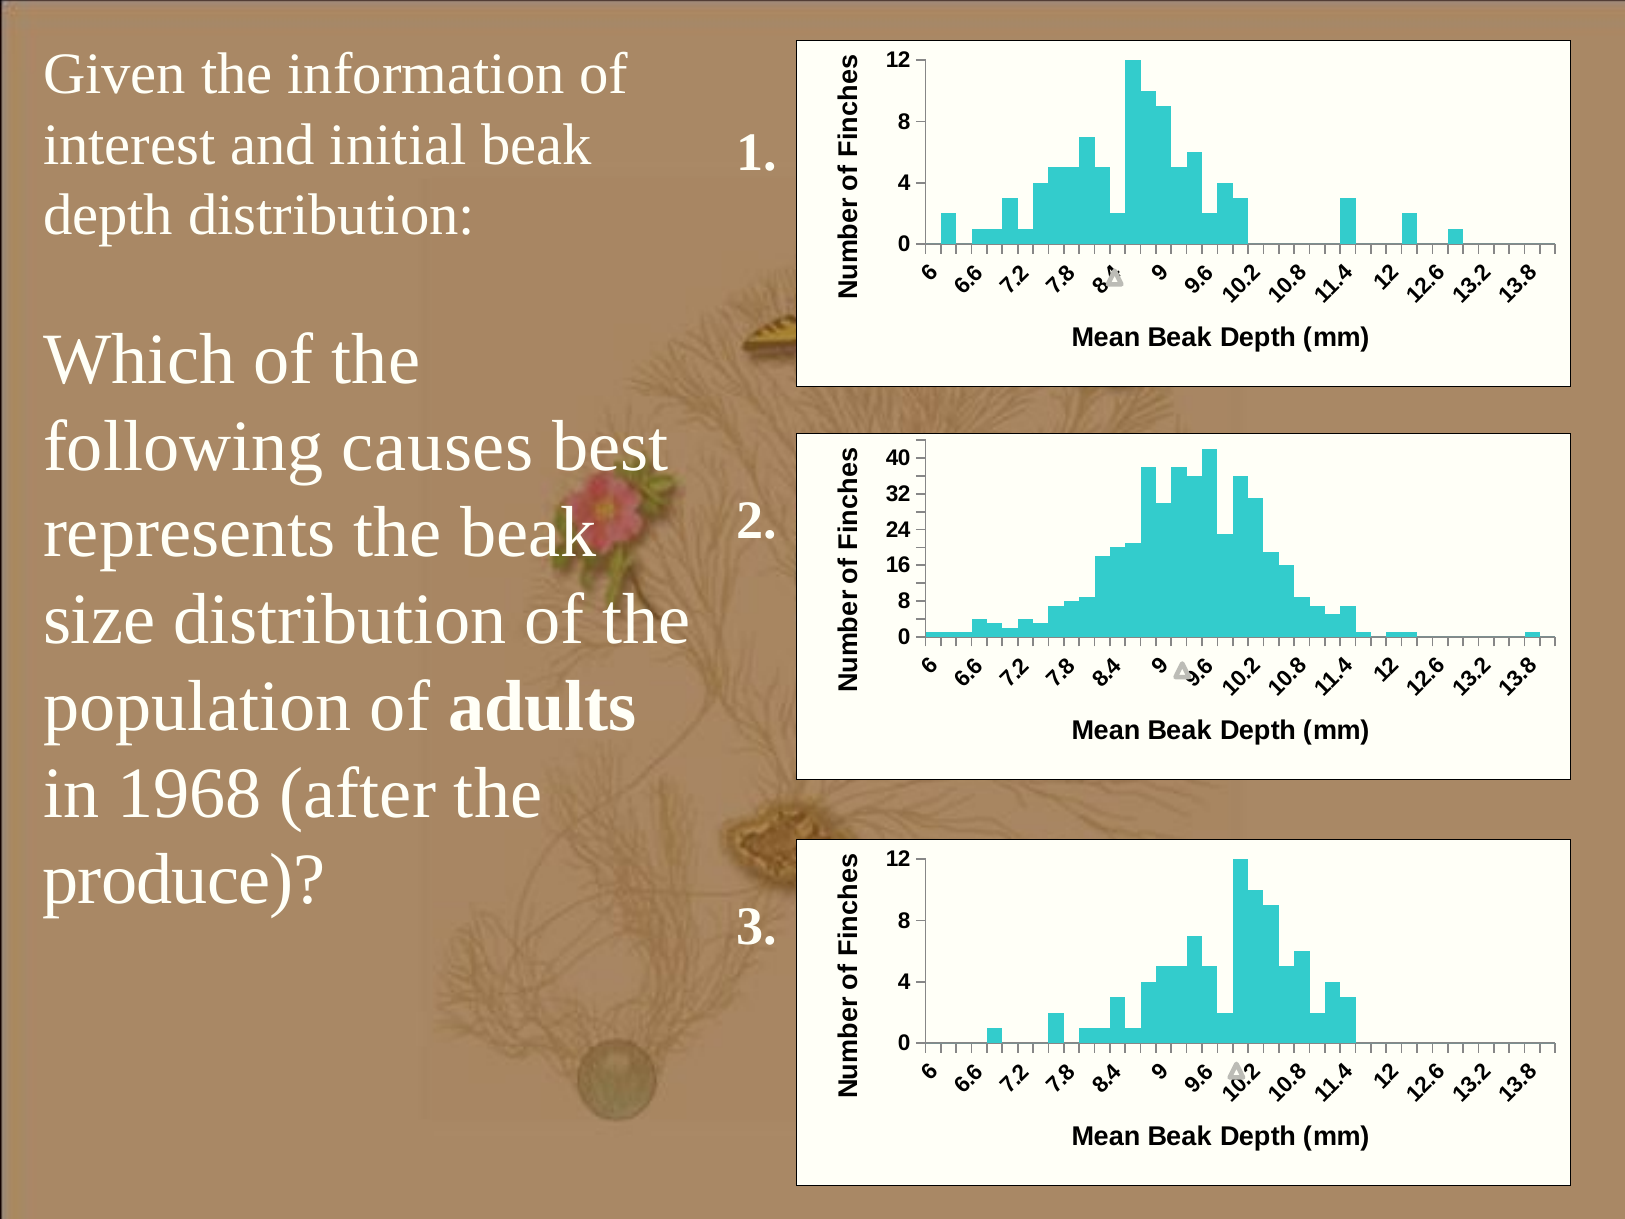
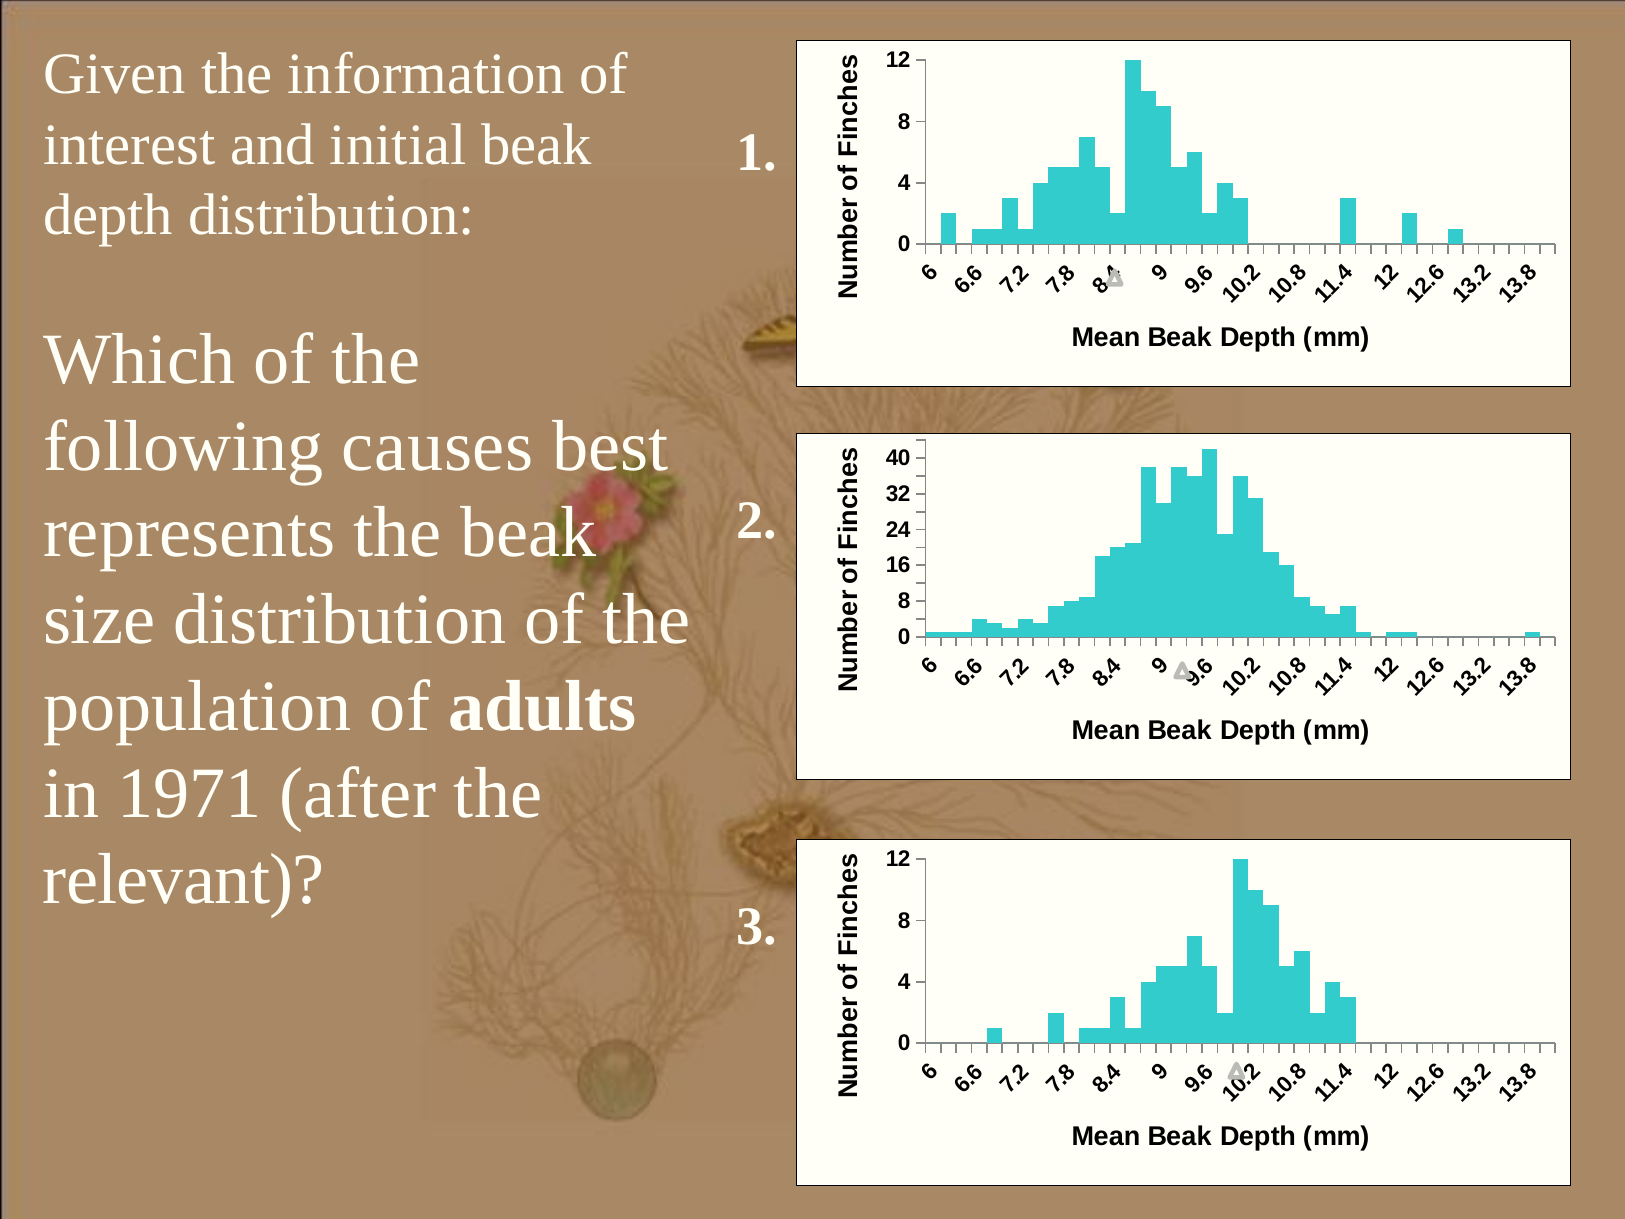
1968: 1968 -> 1971 (189, 793)
produce: produce -> relevant (184, 880)
